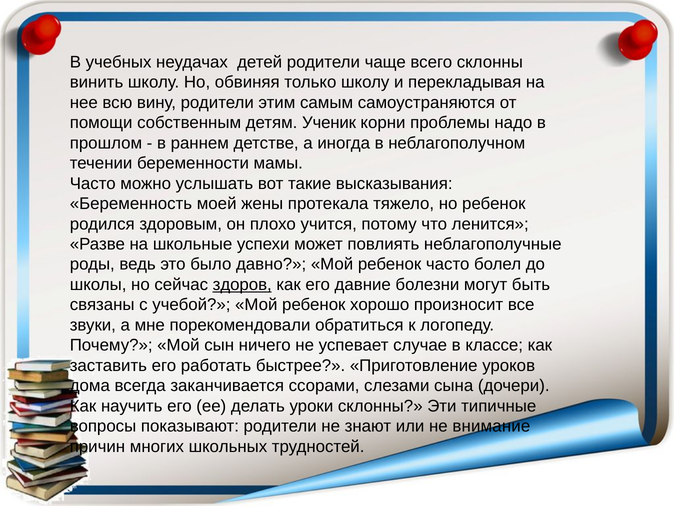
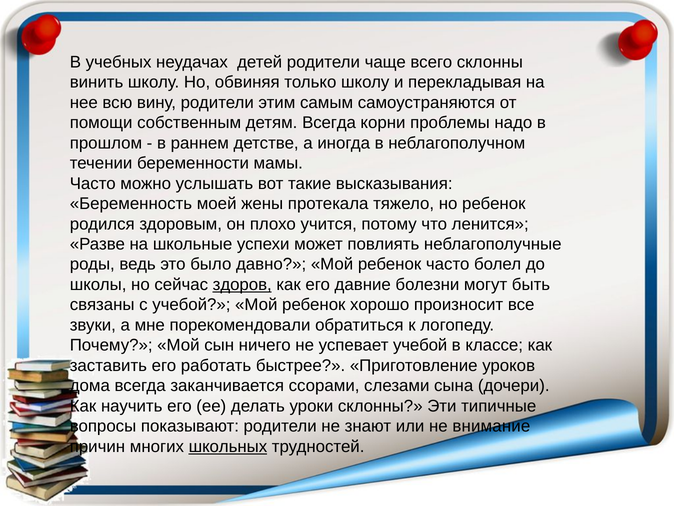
детям Ученик: Ученик -> Всегда (329, 123)
успевает случае: случае -> учебой (420, 345)
школьных underline: none -> present (228, 446)
